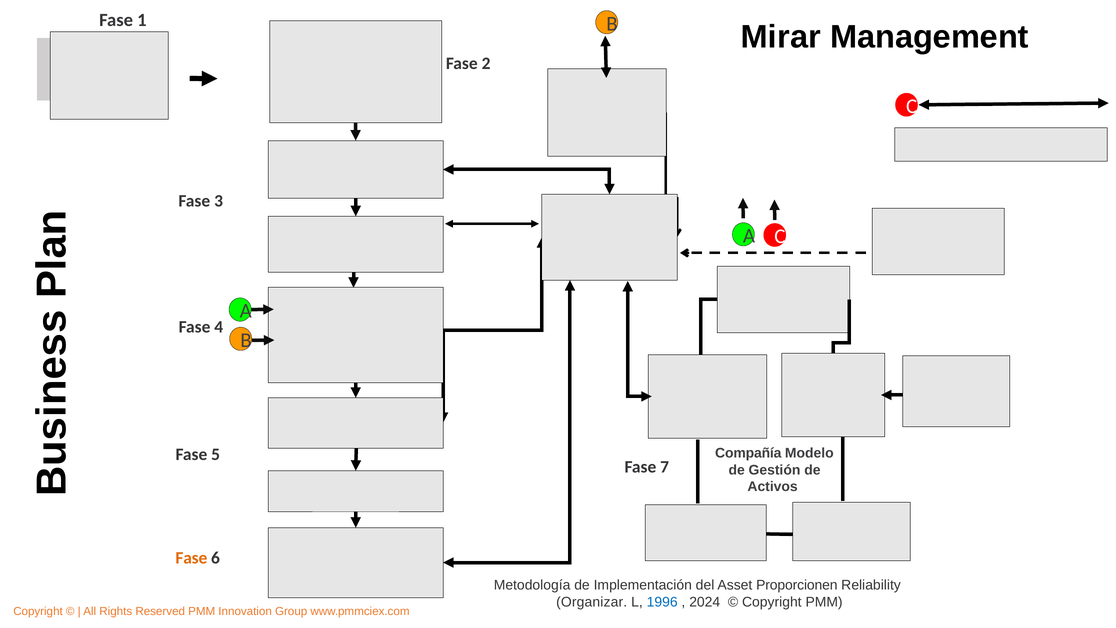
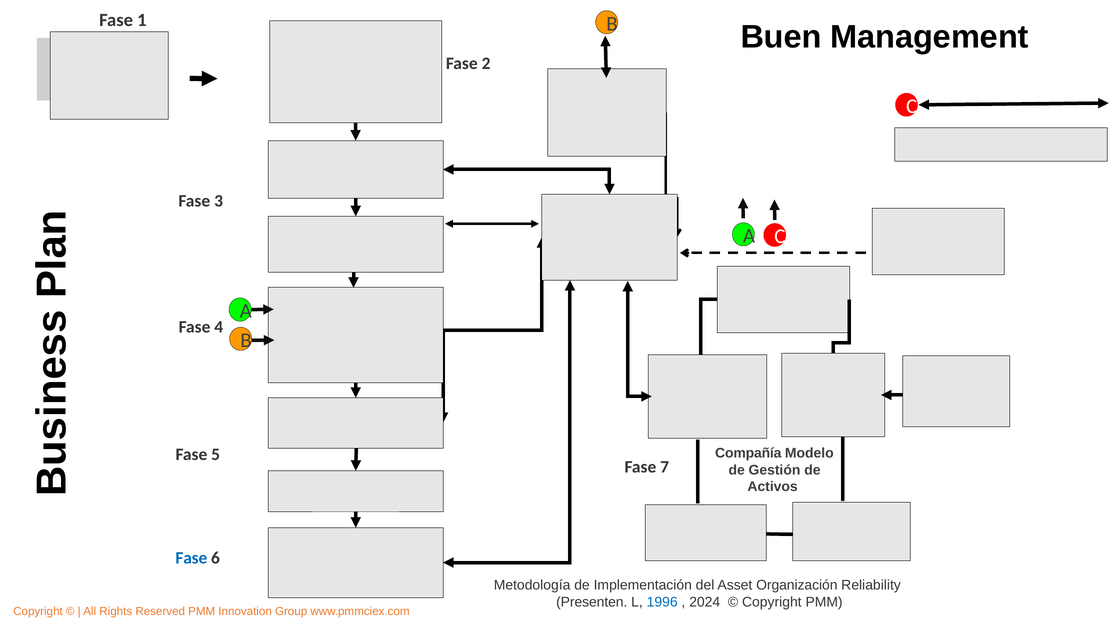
Mirar: Mirar -> Buen (781, 37)
Fase colour: orange -> blue (191, 558)
Proporcionen: Proporcionen -> Organización (797, 585)
Organizar: Organizar -> Presenten (592, 602)
